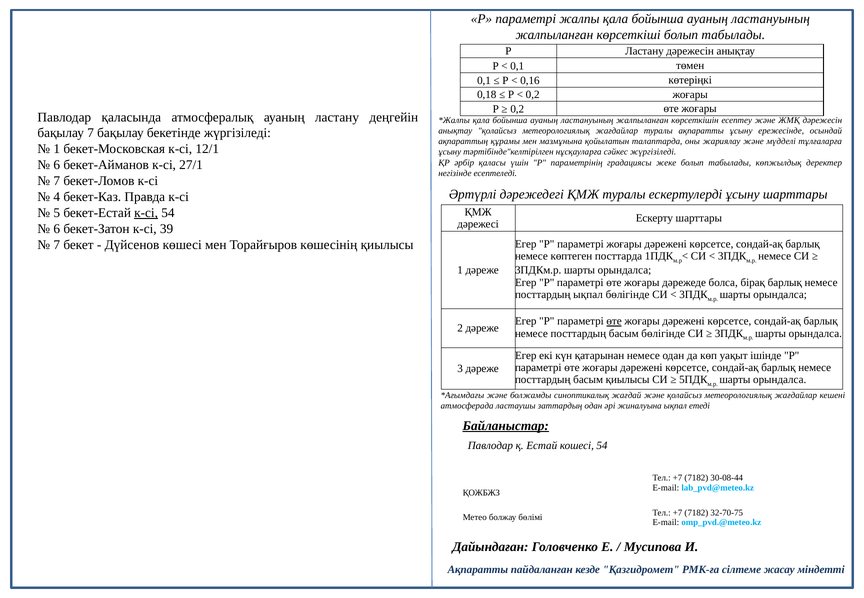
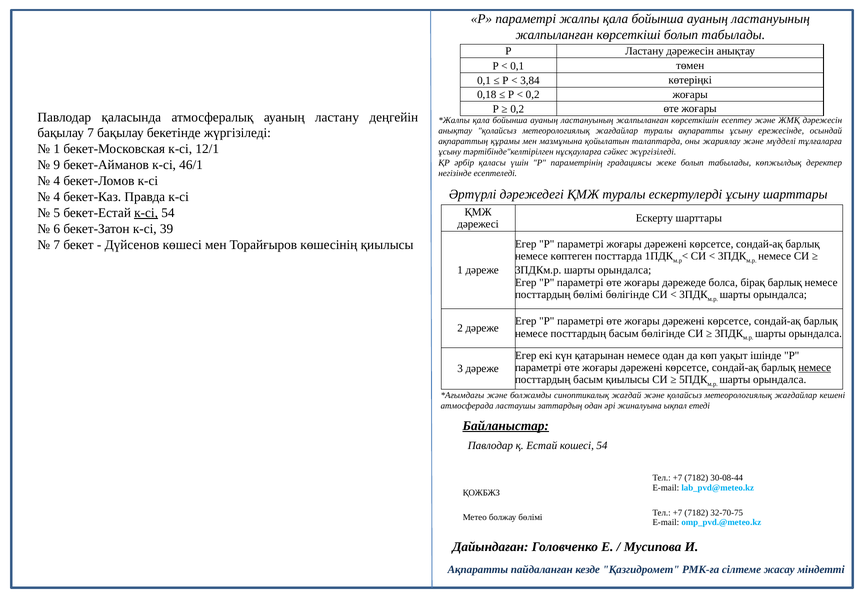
0,16: 0,16 -> 3,84 (530, 81)
6: 6 -> 9 (57, 165)
27/1: 27/1 -> 46/1 (191, 165)
7: 7 -> 4 (57, 181)
посттардың ықпал: ықпал -> бөлімі (588, 295)
өте underline: present -> none (614, 321)
немесе underline: none -> present (815, 368)
